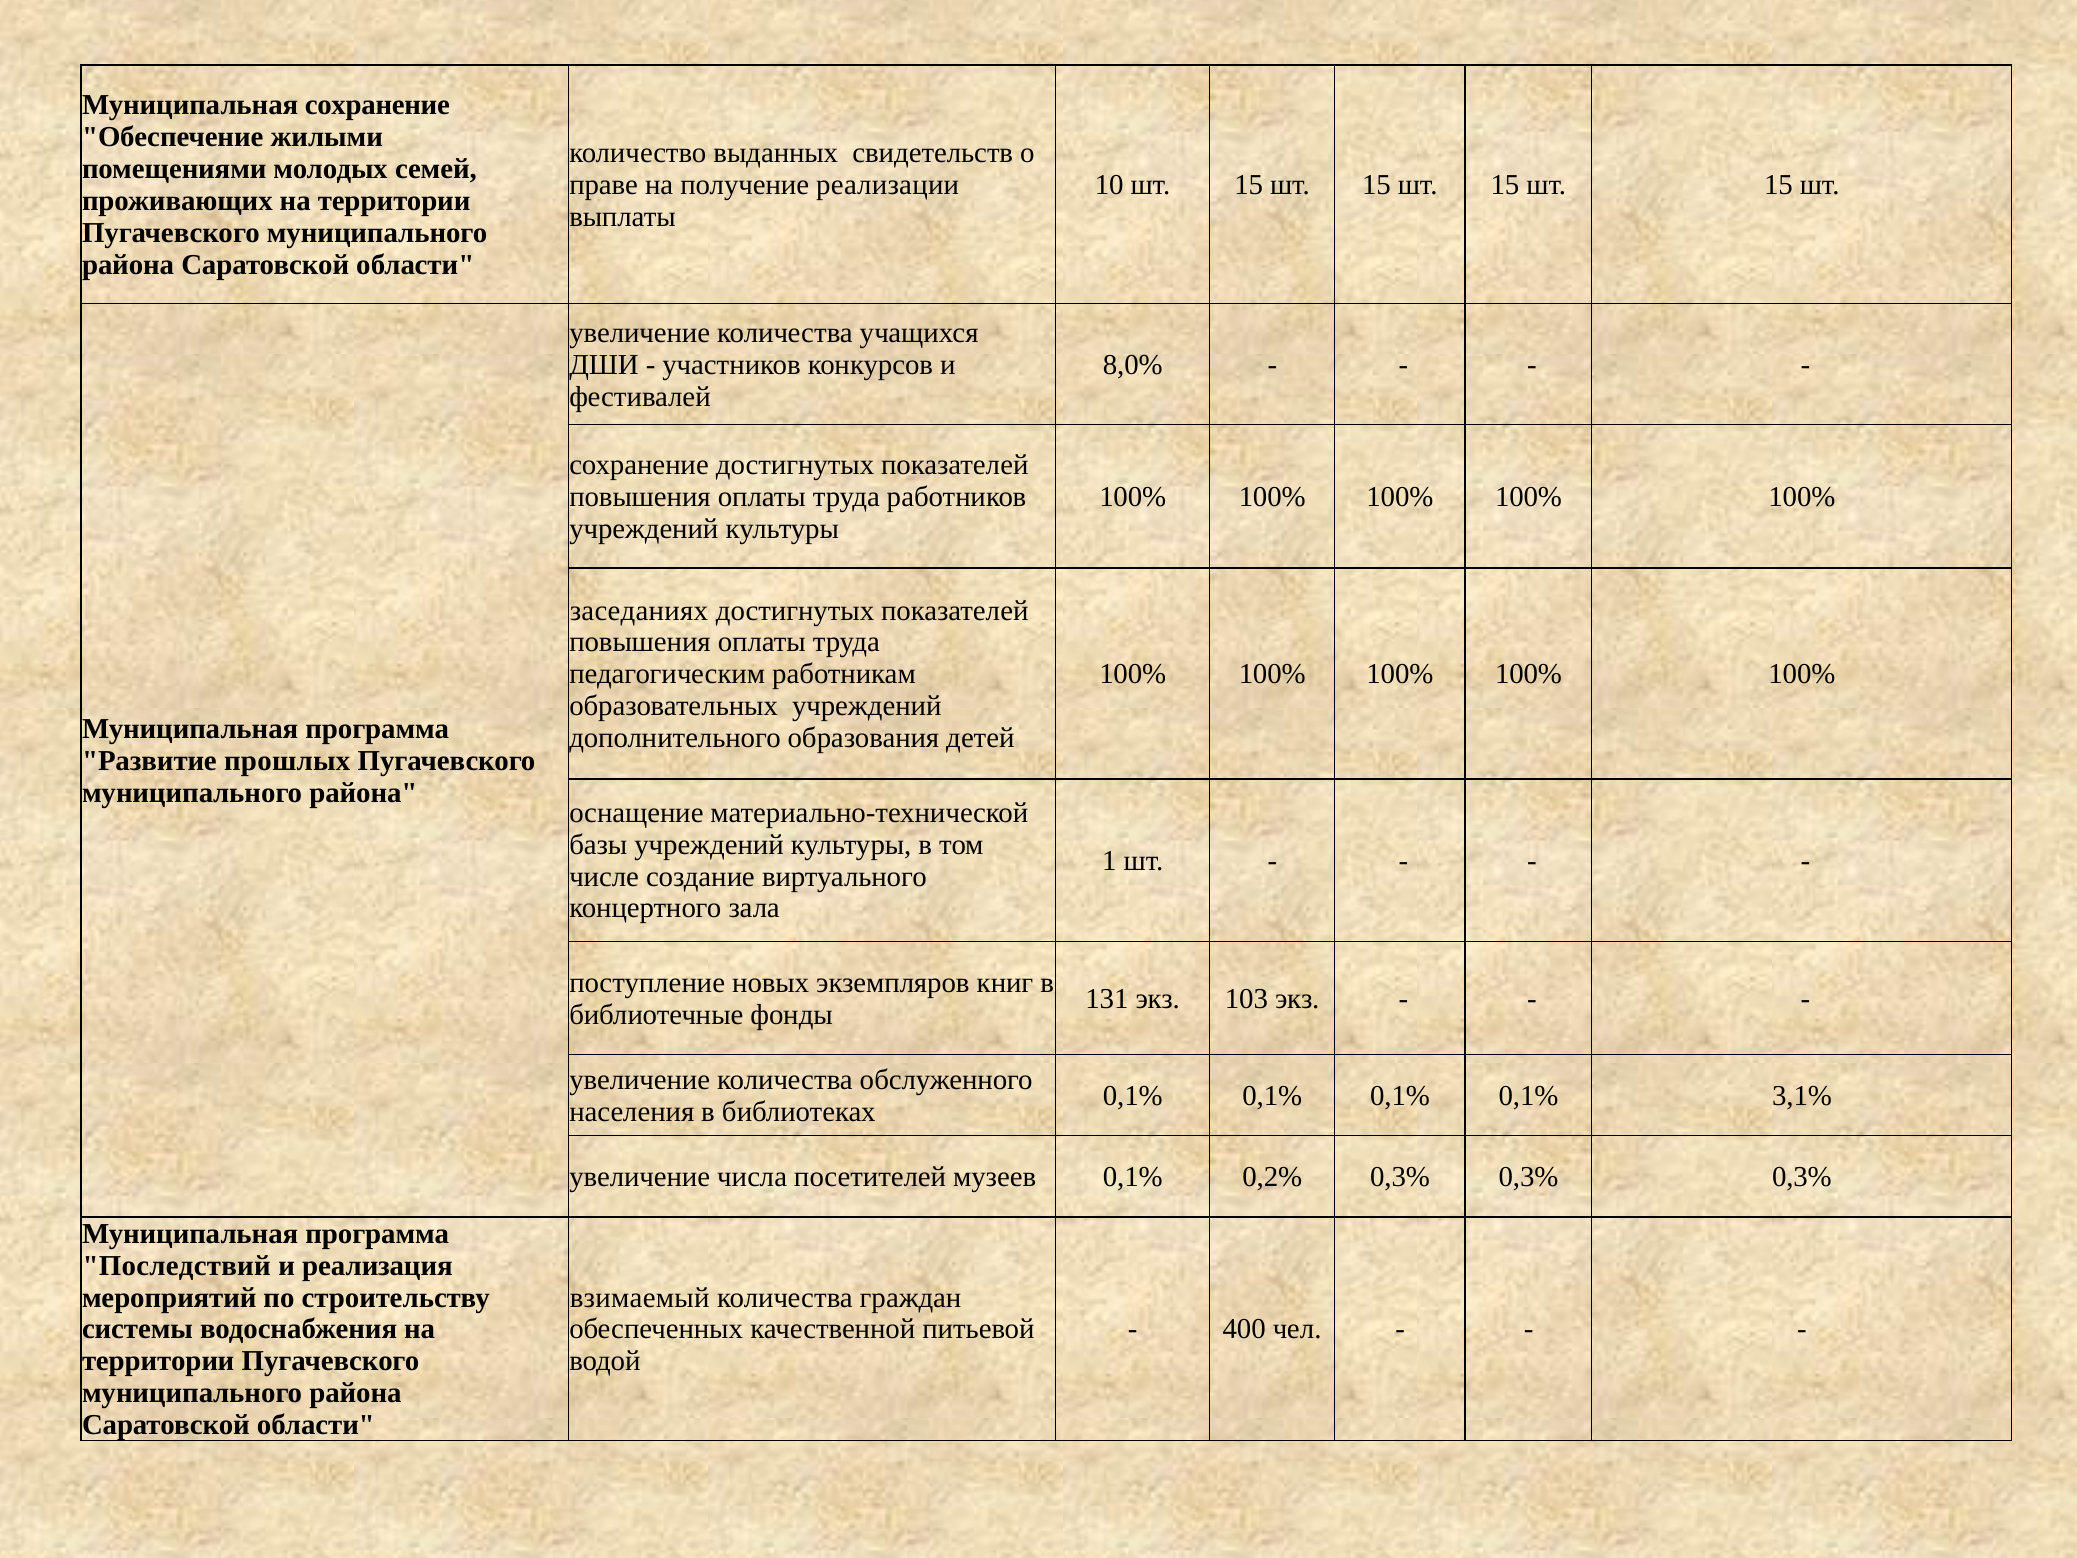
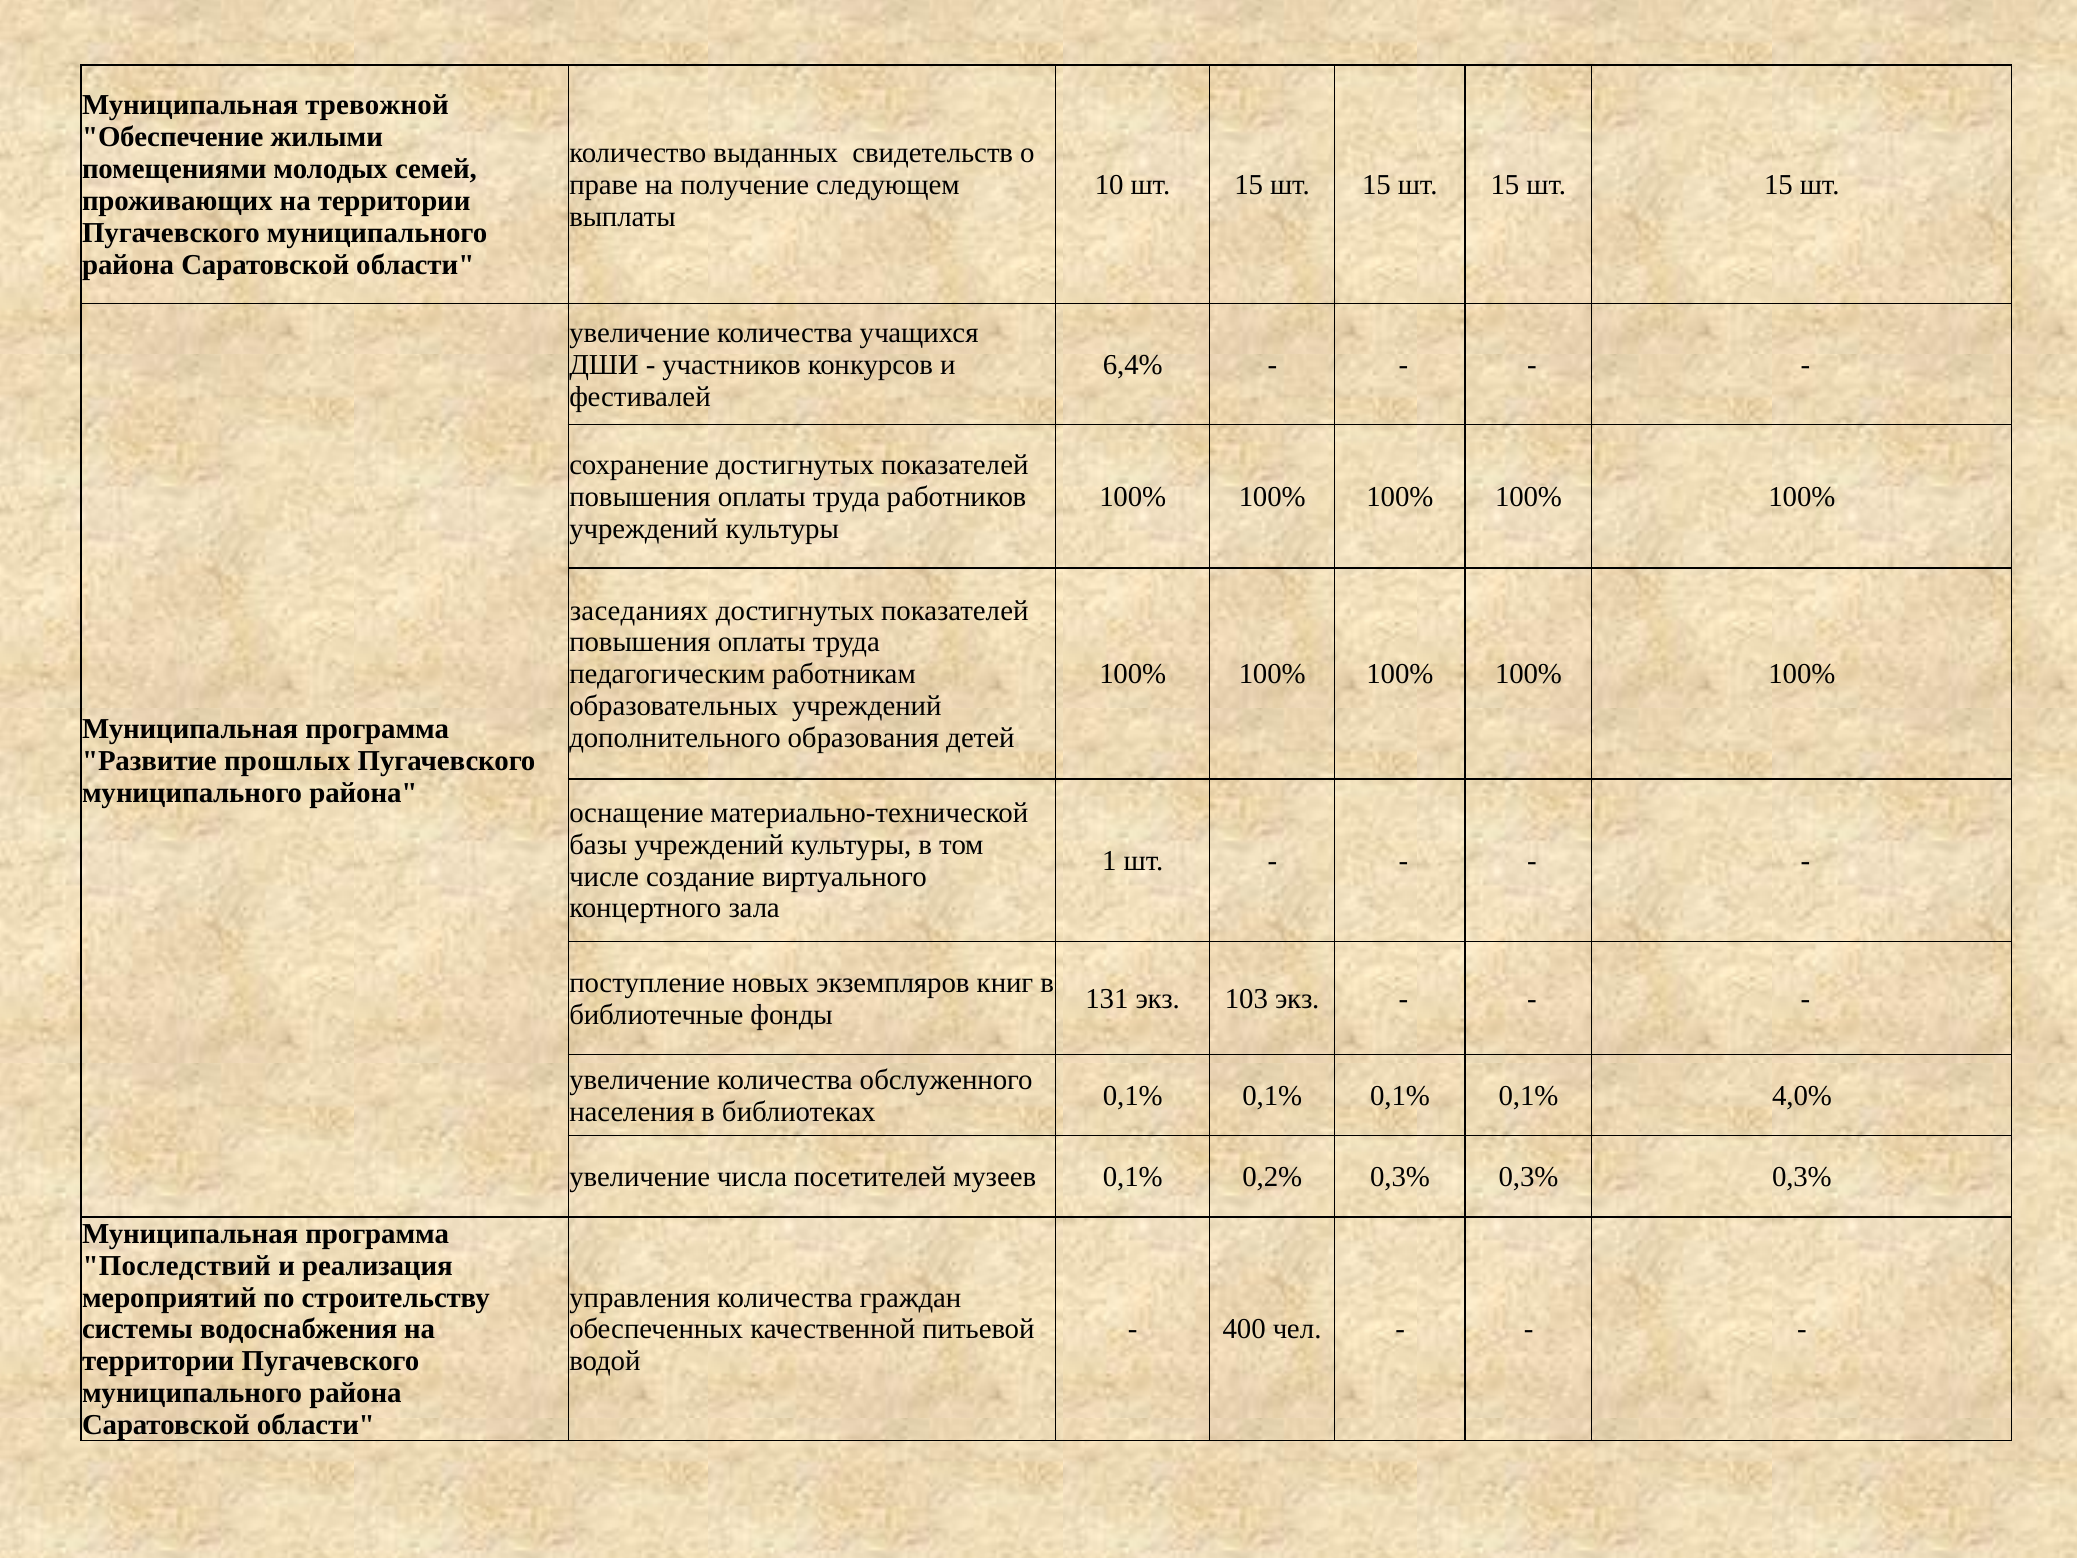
Муниципальная сохранение: сохранение -> тревожной (377, 105)
реализации: реализации -> следующем (888, 185)
8,0%: 8,0% -> 6,4% (1133, 365)
3,1%: 3,1% -> 4,0% (1802, 1095)
взимаемый: взимаемый -> управления (640, 1297)
